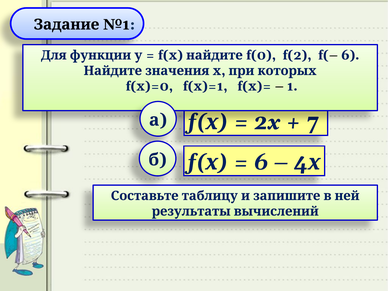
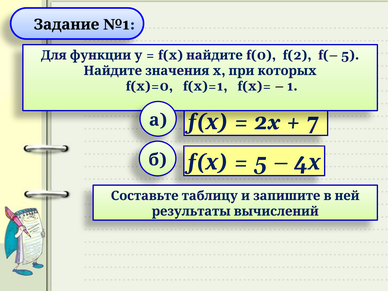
f(– 6: 6 -> 5 (350, 55)
6: 6 -> 5 (261, 162)
